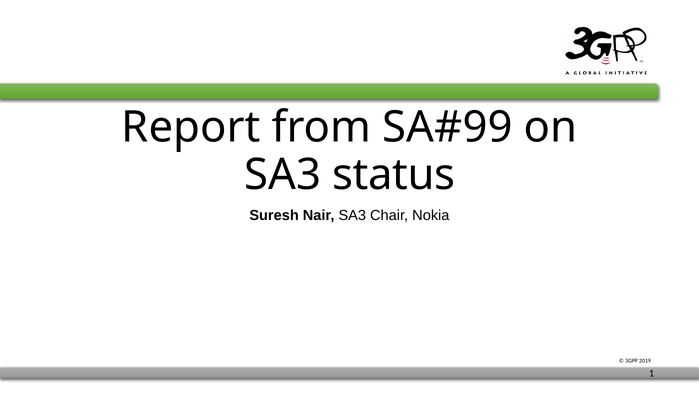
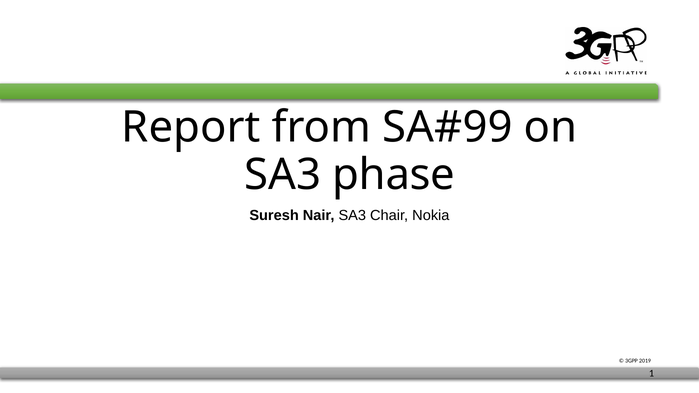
status: status -> phase (394, 175)
